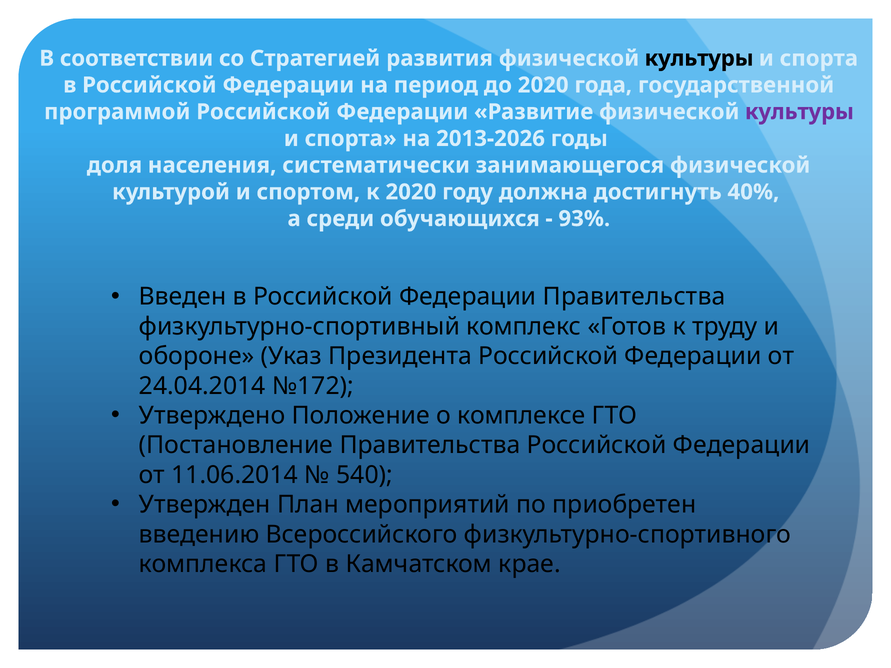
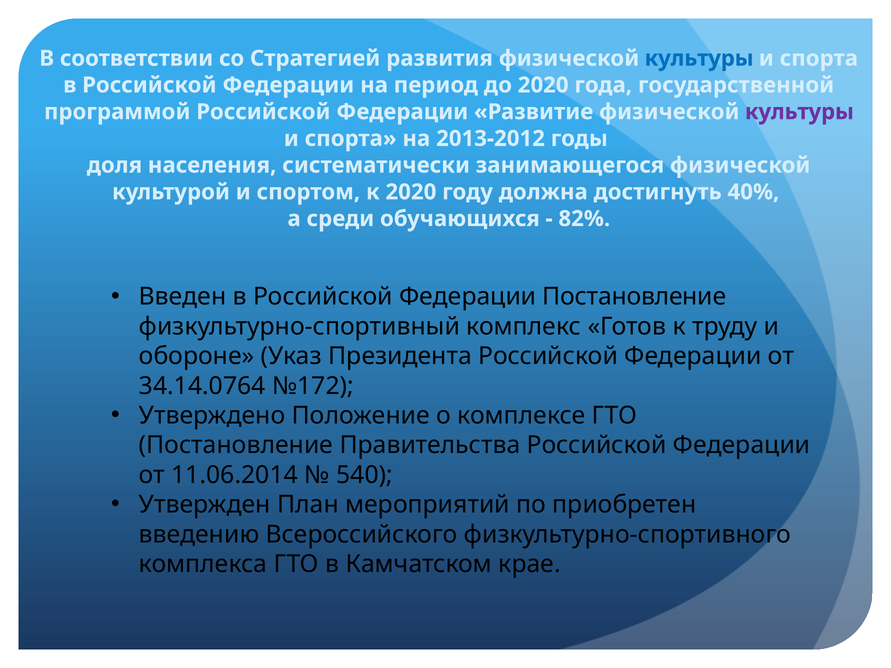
культуры colour: black -> blue (699, 58)
2013-2026: 2013-2026 -> 2013-2012 (491, 139)
93%: 93% -> 82% (584, 219)
Федерации Правительства: Правительства -> Постановление (634, 297)
24.04.2014: 24.04.2014 -> 34.14.0764 (202, 386)
